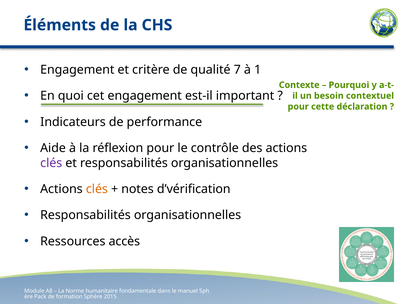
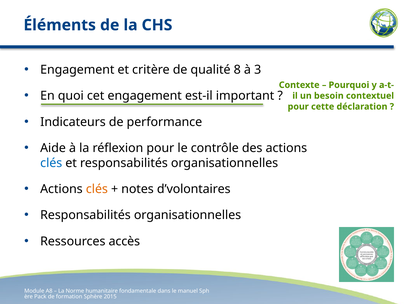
7: 7 -> 8 (237, 70)
1: 1 -> 3 (258, 70)
clés colour: purple -> blue (51, 163)
d’vérification: d’vérification -> d’volontaires (194, 189)
